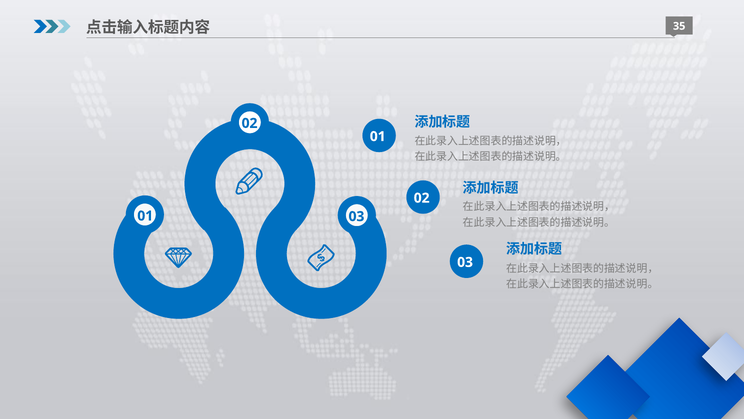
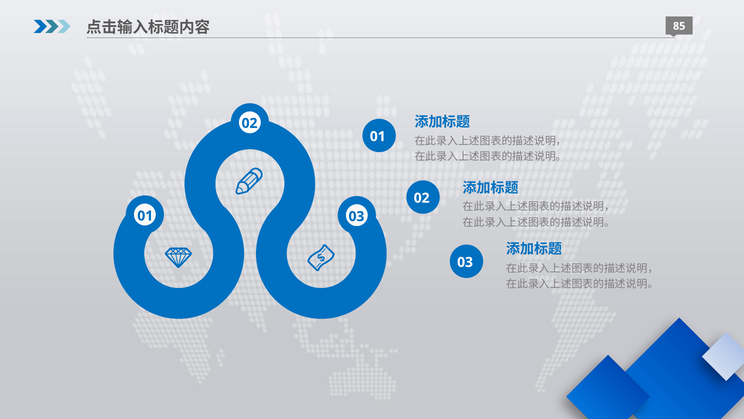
35: 35 -> 85 (679, 26)
